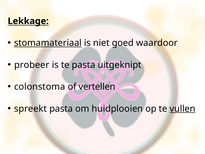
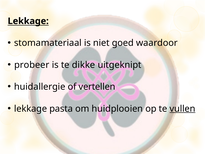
stomamateriaal underline: present -> none (48, 43)
te pasta: pasta -> dikke (84, 65)
colonstoma: colonstoma -> huidallergie (40, 87)
spreekt: spreekt -> lekkage (31, 109)
